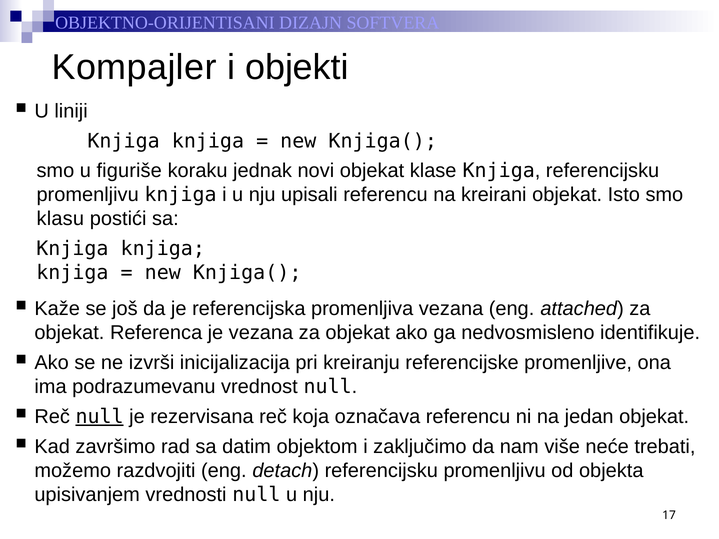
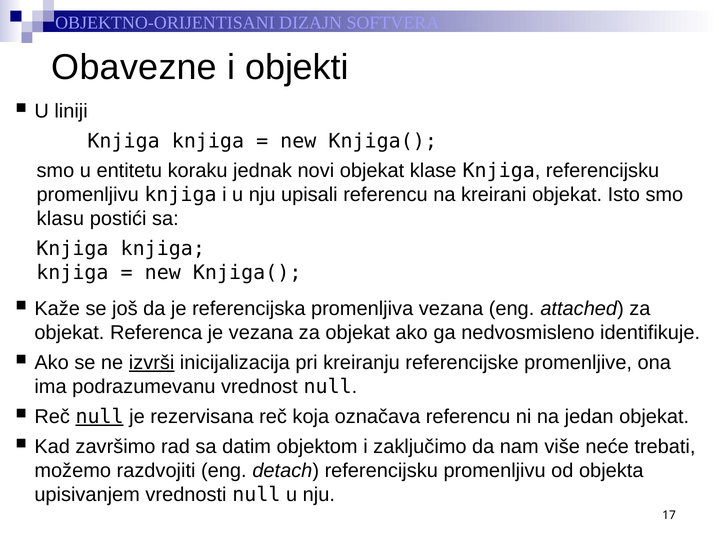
Kompajler: Kompajler -> Obavezne (134, 68)
figuriše: figuriše -> entitetu (129, 171)
izvrši underline: none -> present (152, 363)
